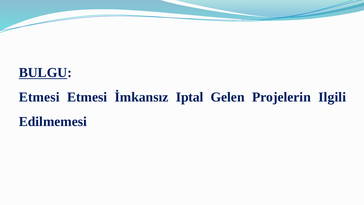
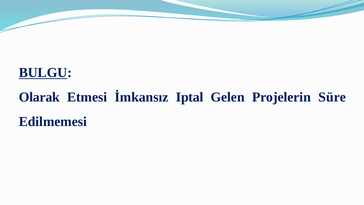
Etmesi: Etmesi -> Olarak (39, 97)
Ilgili: Ilgili -> Süre (332, 97)
